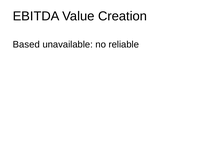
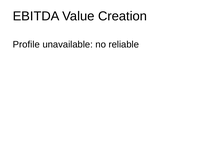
Based: Based -> Profile (26, 44)
